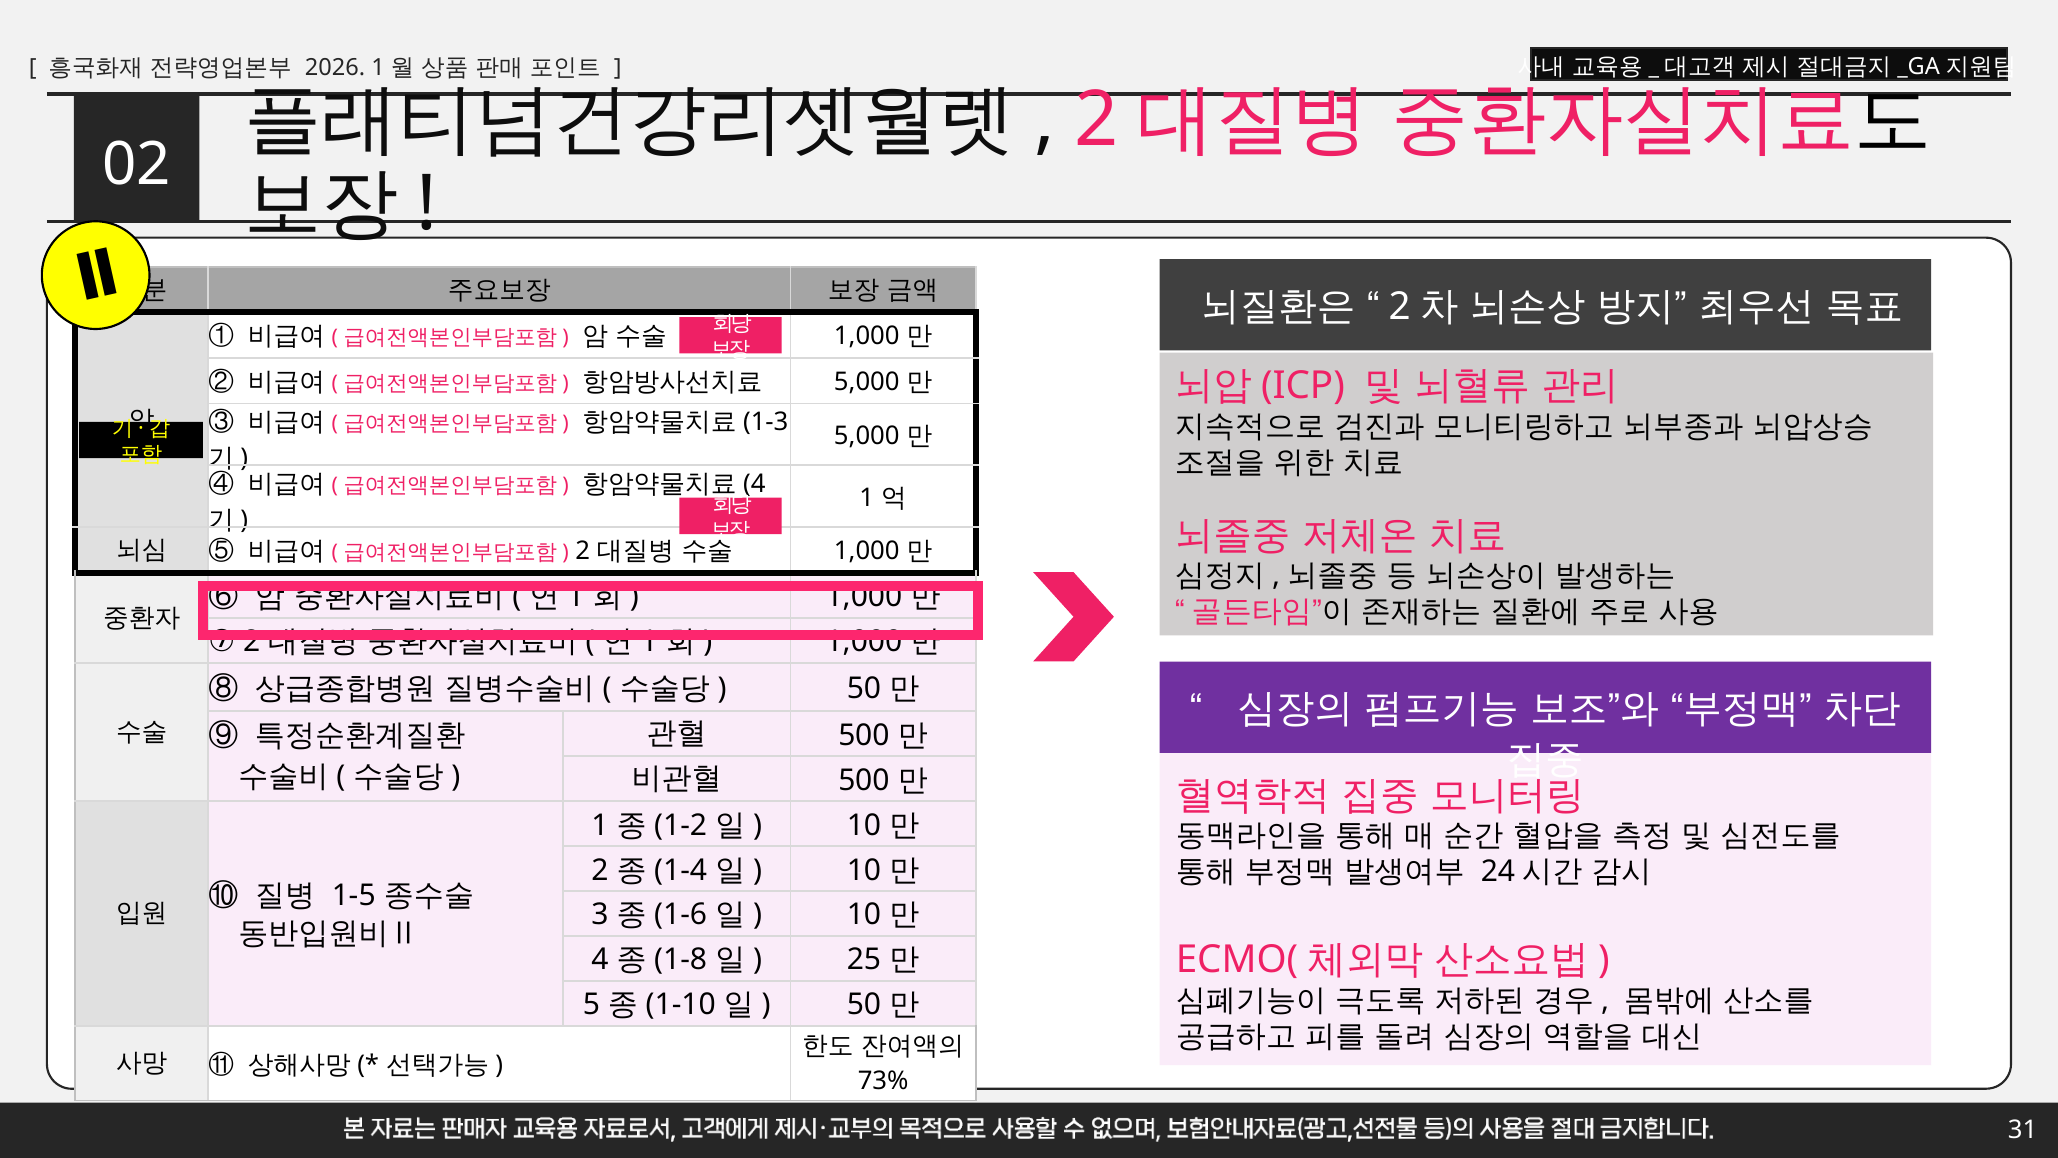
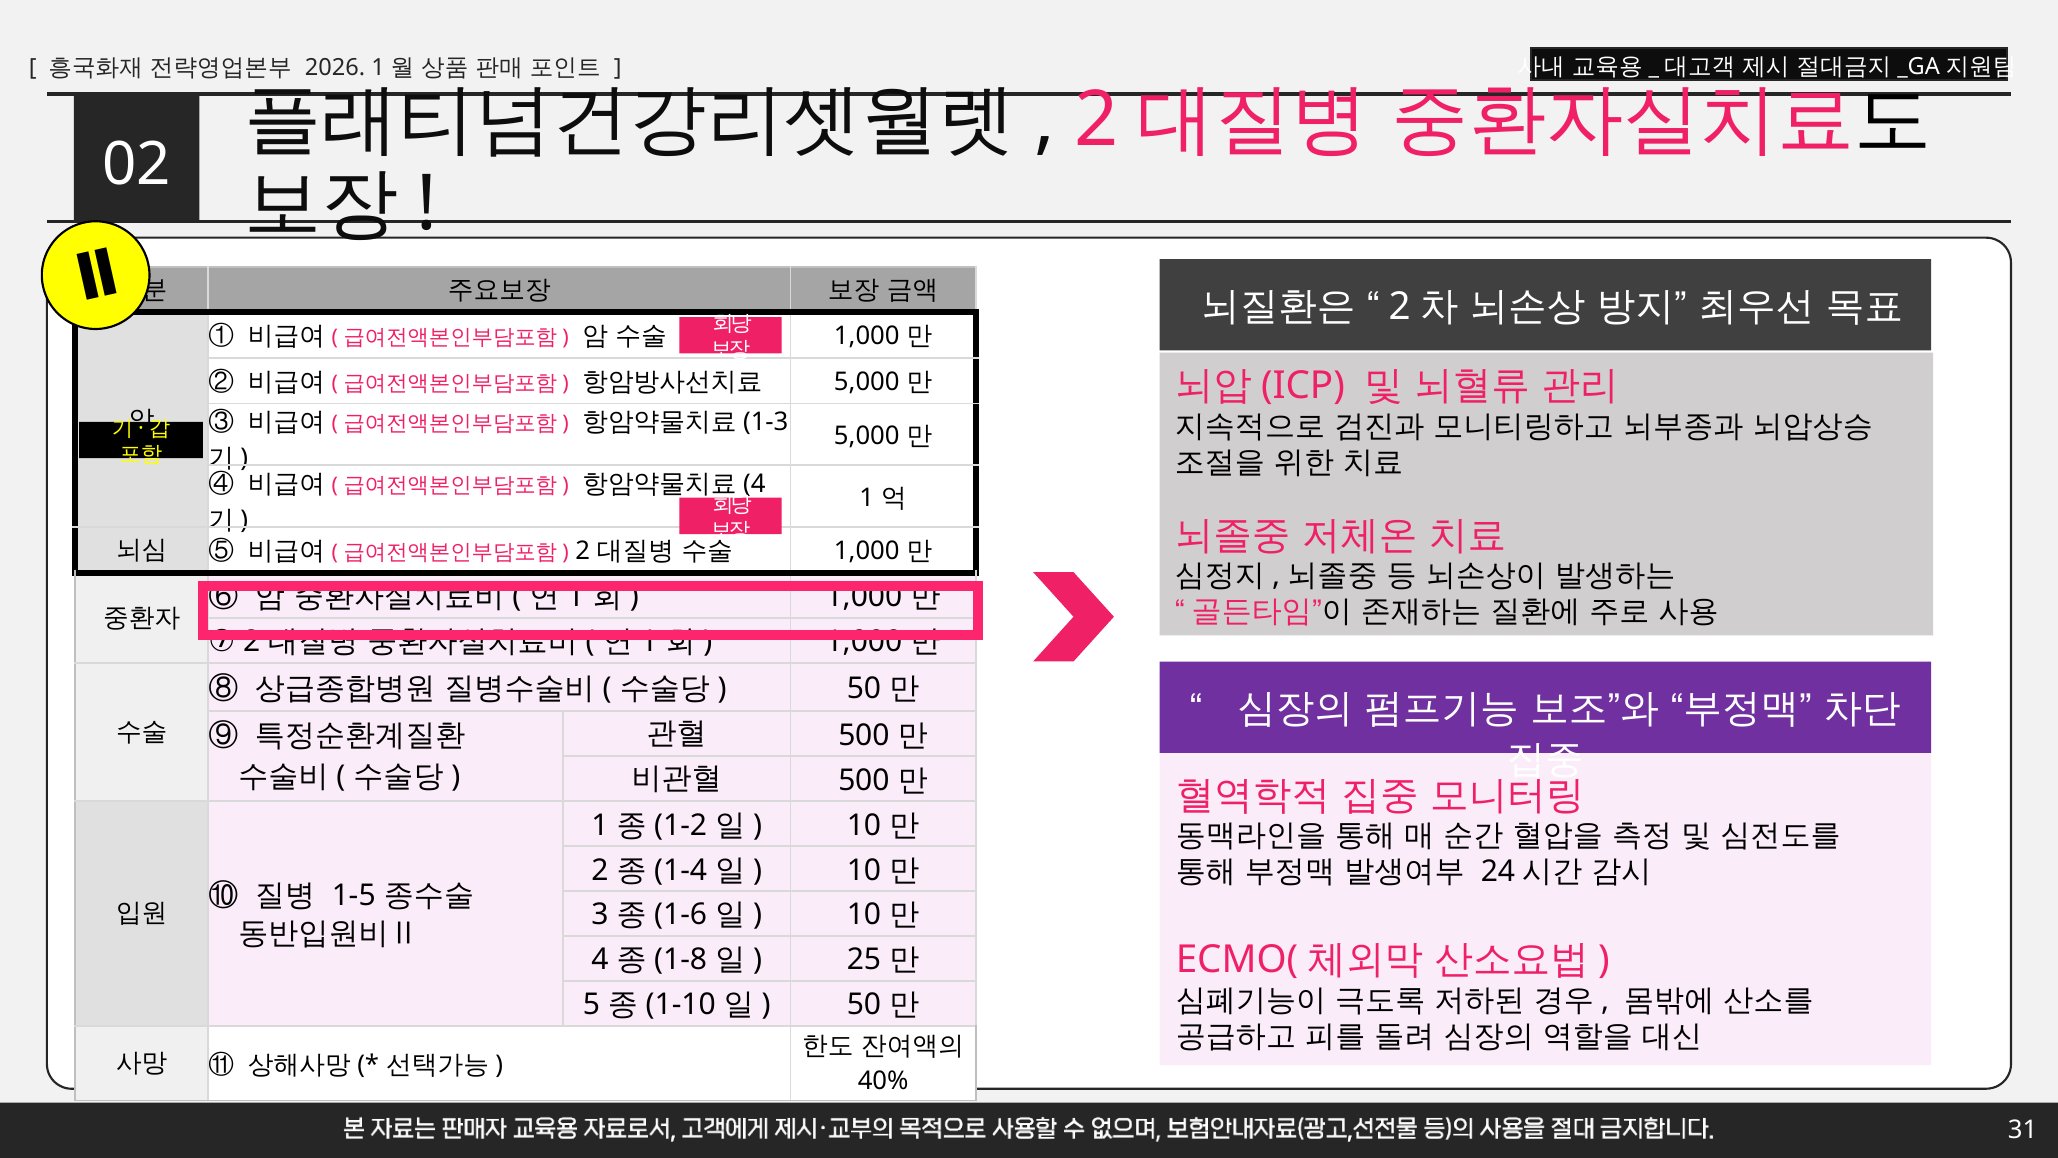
73%: 73% -> 40% (883, 1080)
